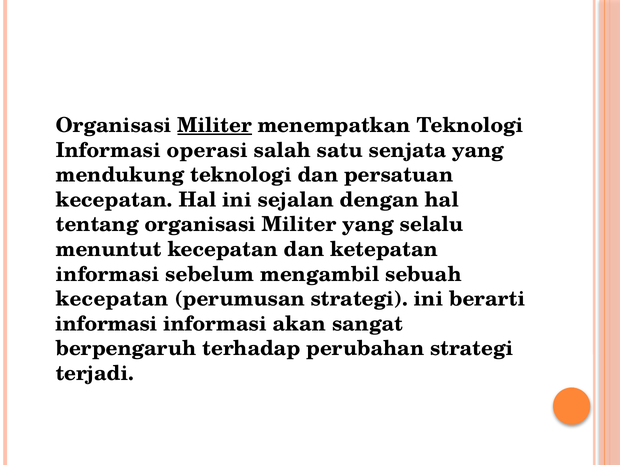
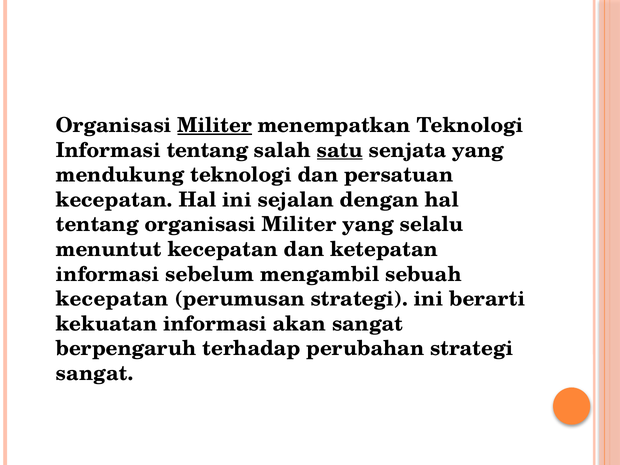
Informasi operasi: operasi -> tentang (207, 150)
satu underline: none -> present (340, 150)
informasi: informasi -> kekuatan (106, 324)
terjadi: terjadi -> sangat (95, 373)
